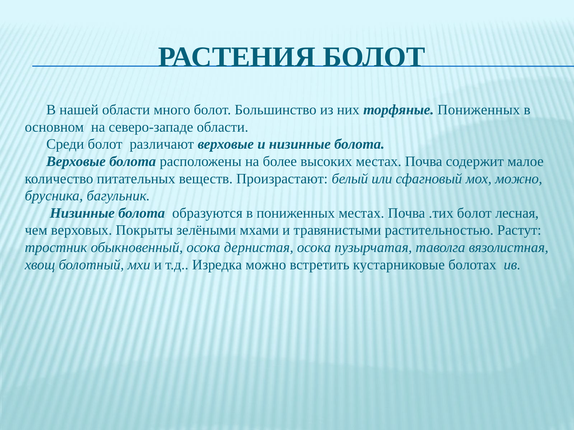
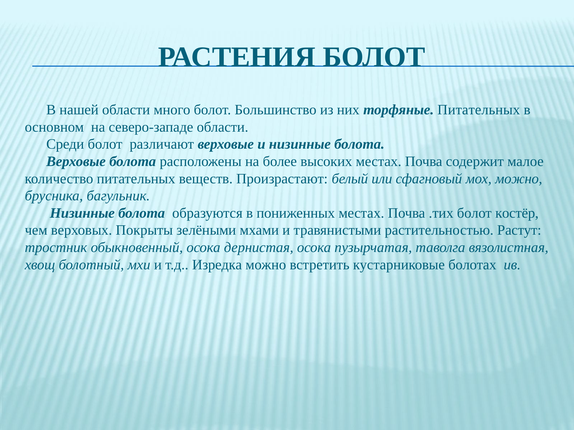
торфяные Пониженных: Пониженных -> Питательных (479, 110)
лесная: лесная -> костёр (517, 213)
